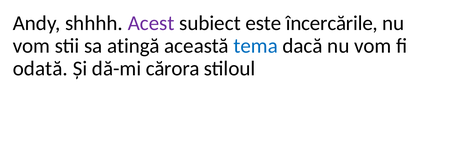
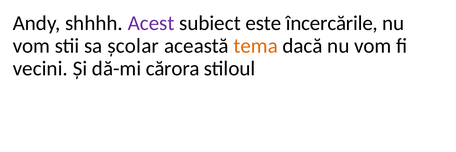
atingă: atingă -> școlar (133, 46)
tema colour: blue -> orange (256, 46)
odată: odată -> vecini (40, 69)
